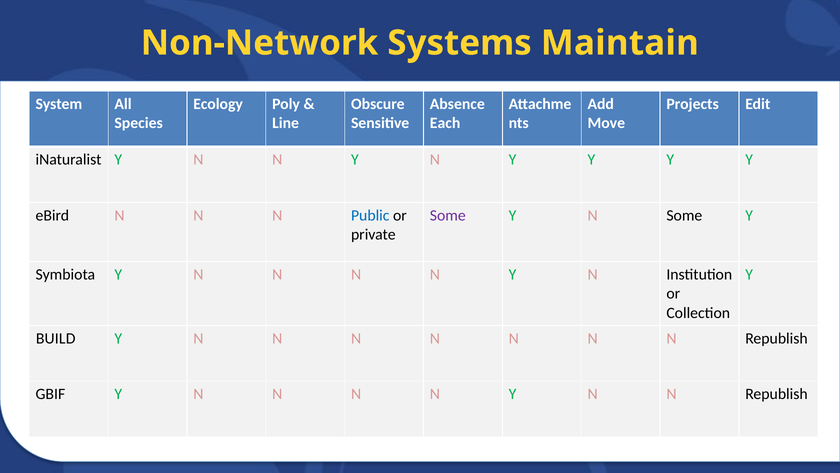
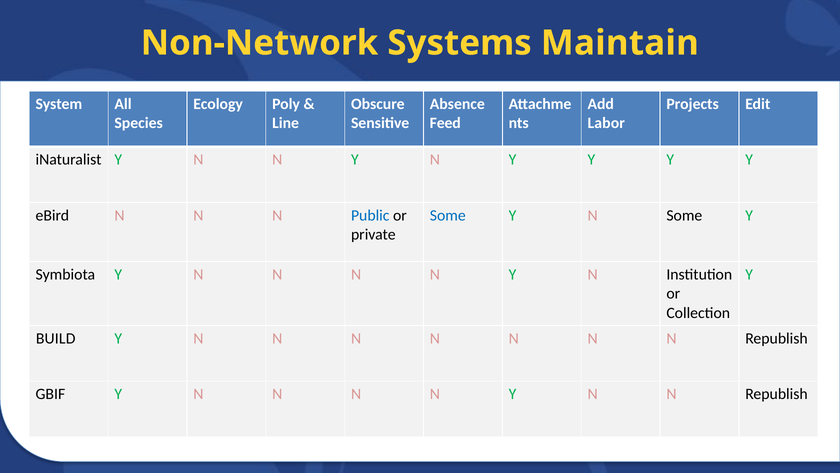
Each: Each -> Feed (445, 123)
Move: Move -> Labor (606, 123)
Some colour: purple -> blue (448, 215)
